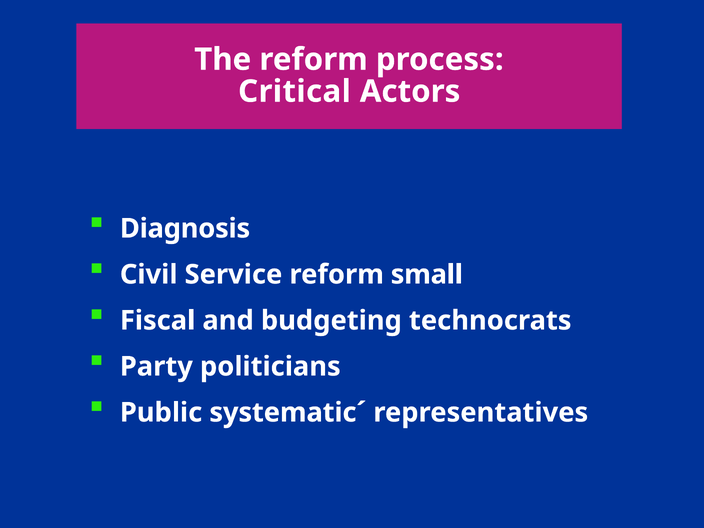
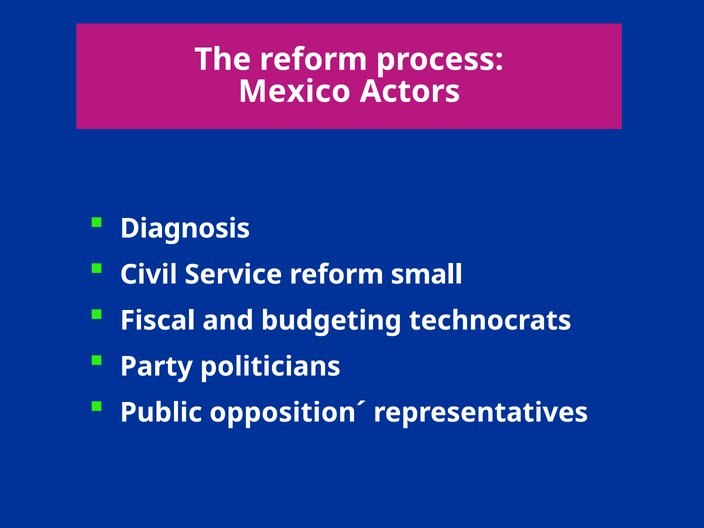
Critical: Critical -> Mexico (294, 91)
systematic´: systematic´ -> opposition´ (288, 413)
